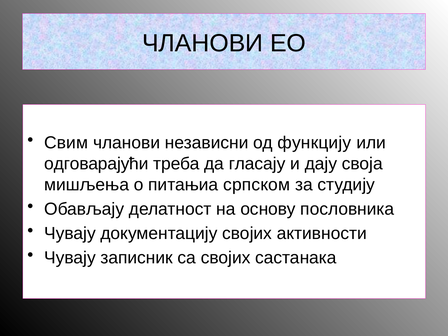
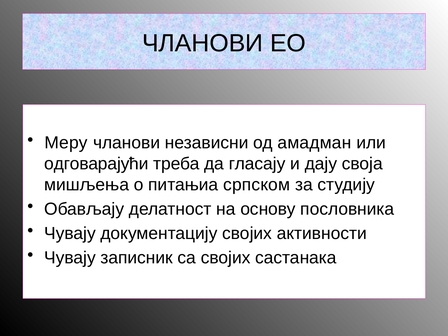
Свим: Свим -> Меру (66, 143)
функцију: функцију -> амадман (314, 143)
